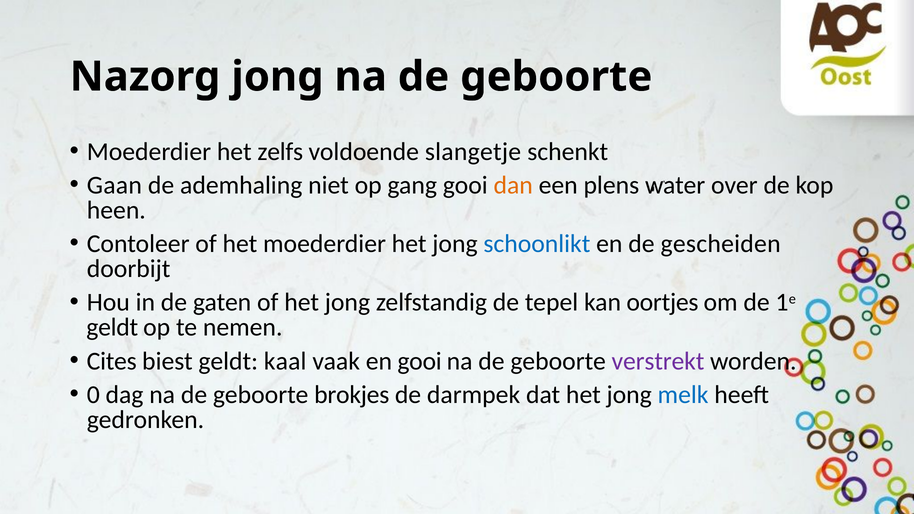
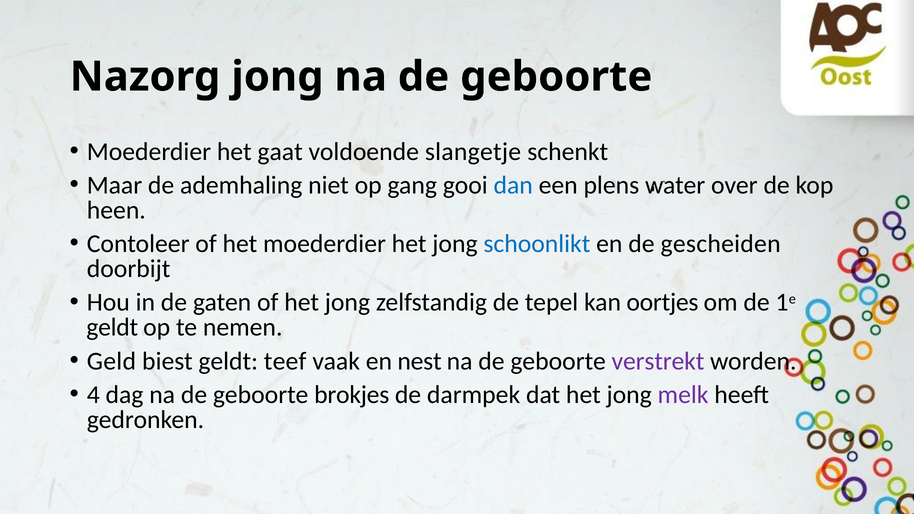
zelfs: zelfs -> gaat (280, 152)
Gaan: Gaan -> Maar (115, 185)
dan colour: orange -> blue (513, 185)
Cites: Cites -> Geld (111, 361)
kaal: kaal -> teef (285, 361)
en gooi: gooi -> nest (420, 361)
0: 0 -> 4 (93, 395)
melk colour: blue -> purple (683, 395)
